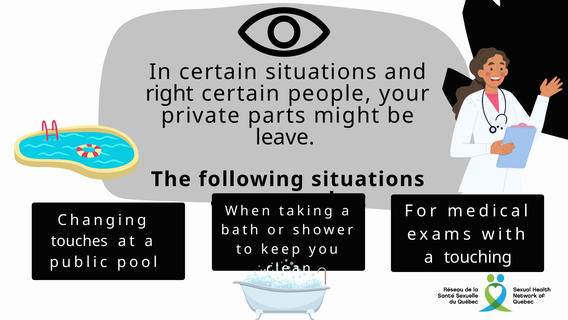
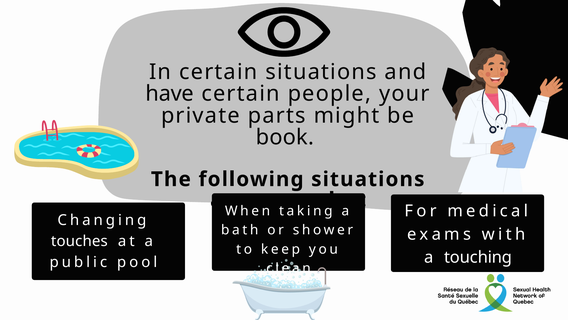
right: right -> have (170, 94)
leave: leave -> book (285, 137)
